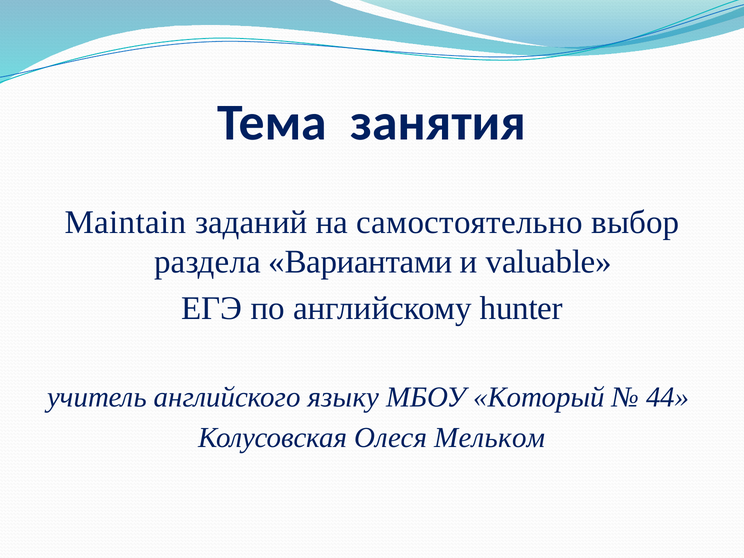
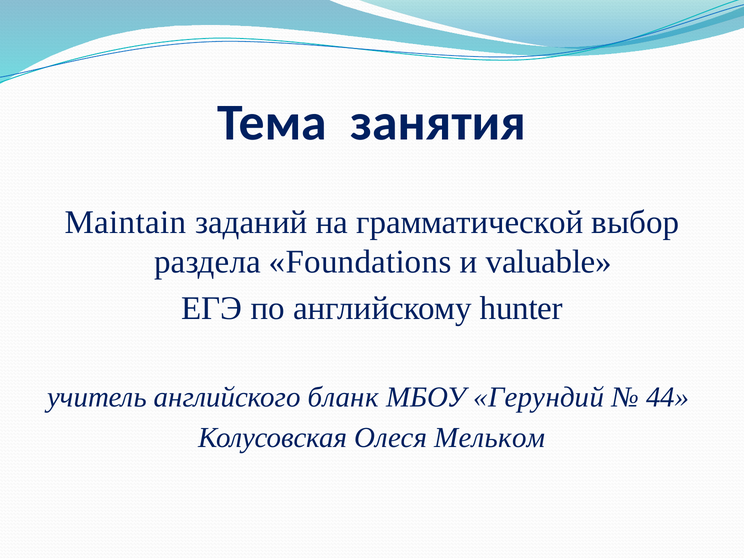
самостоятельно: самостоятельно -> грамматической (470, 222)
Вариантами: Вариантами -> Foundations (360, 262)
языку: языку -> бланк (343, 397)
Который: Который -> Герундий (539, 397)
